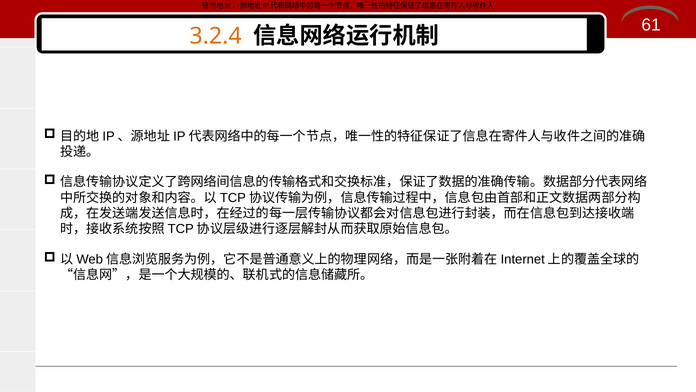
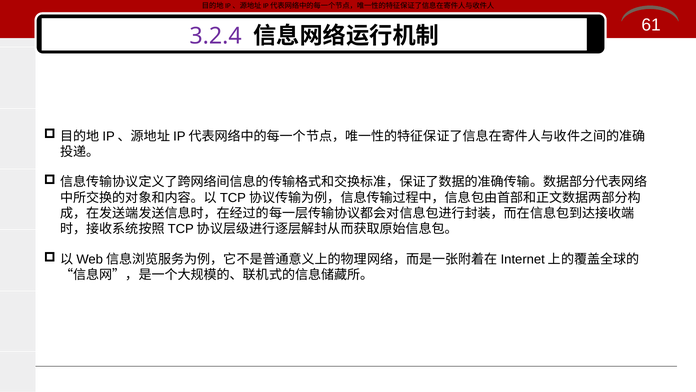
3.2.4 colour: orange -> purple (216, 36)
